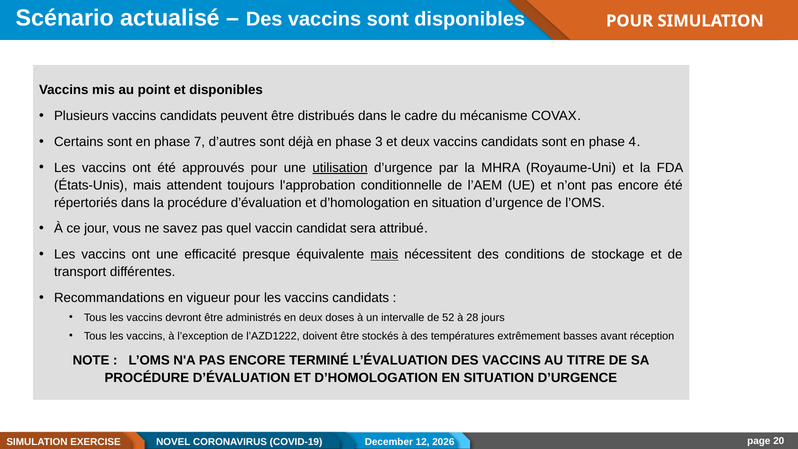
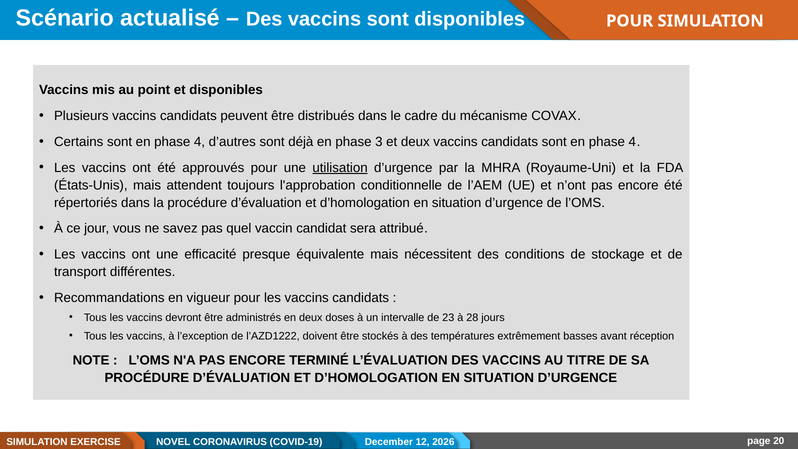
7: 7 -> 4 (199, 142)
mais underline: present -> none (384, 254)
52: 52 -> 23 (448, 317)
